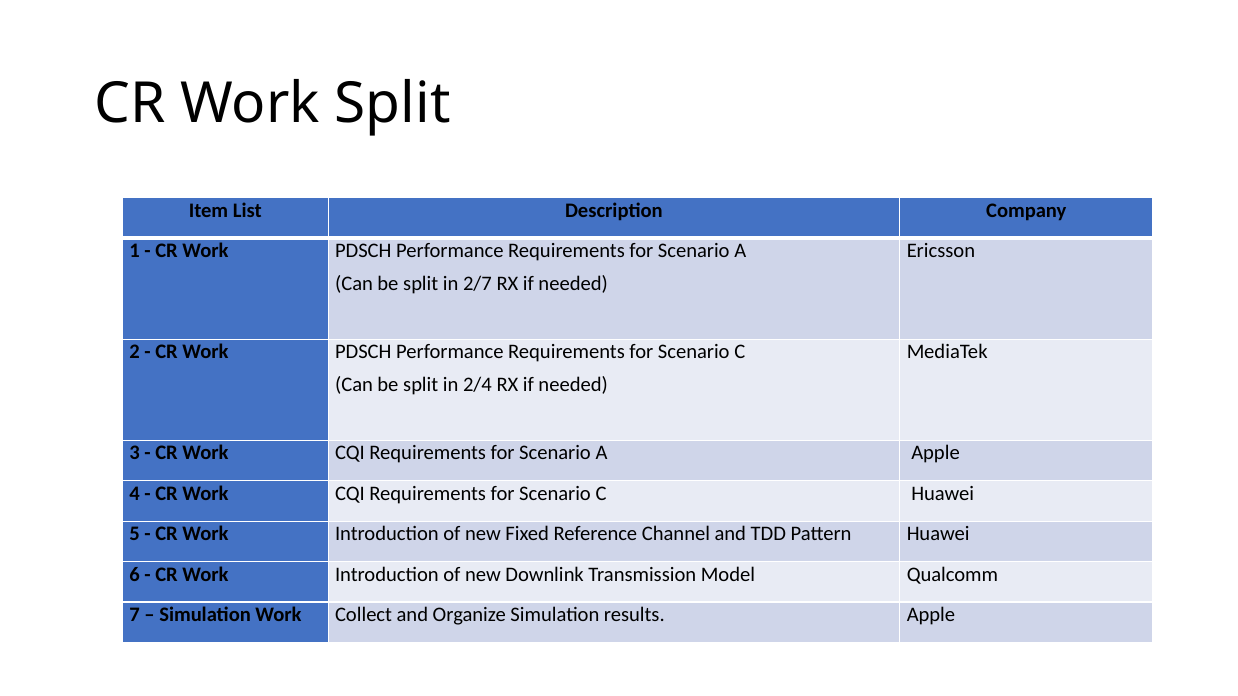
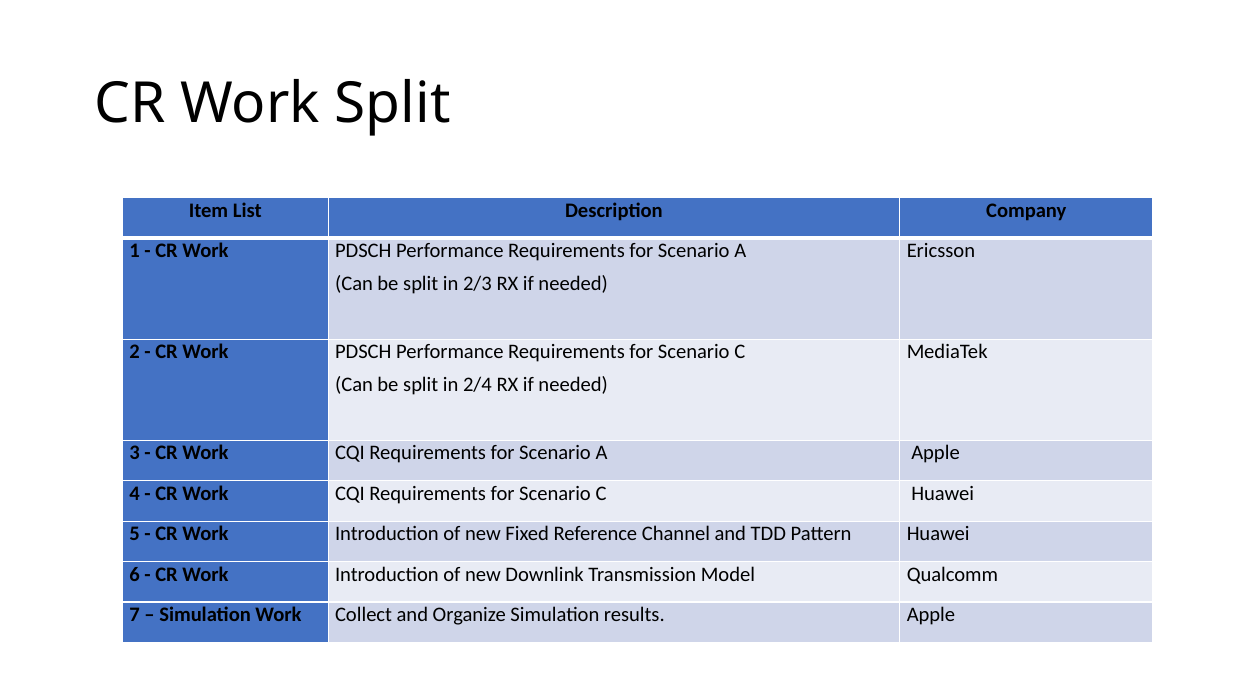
2/7: 2/7 -> 2/3 (477, 284)
